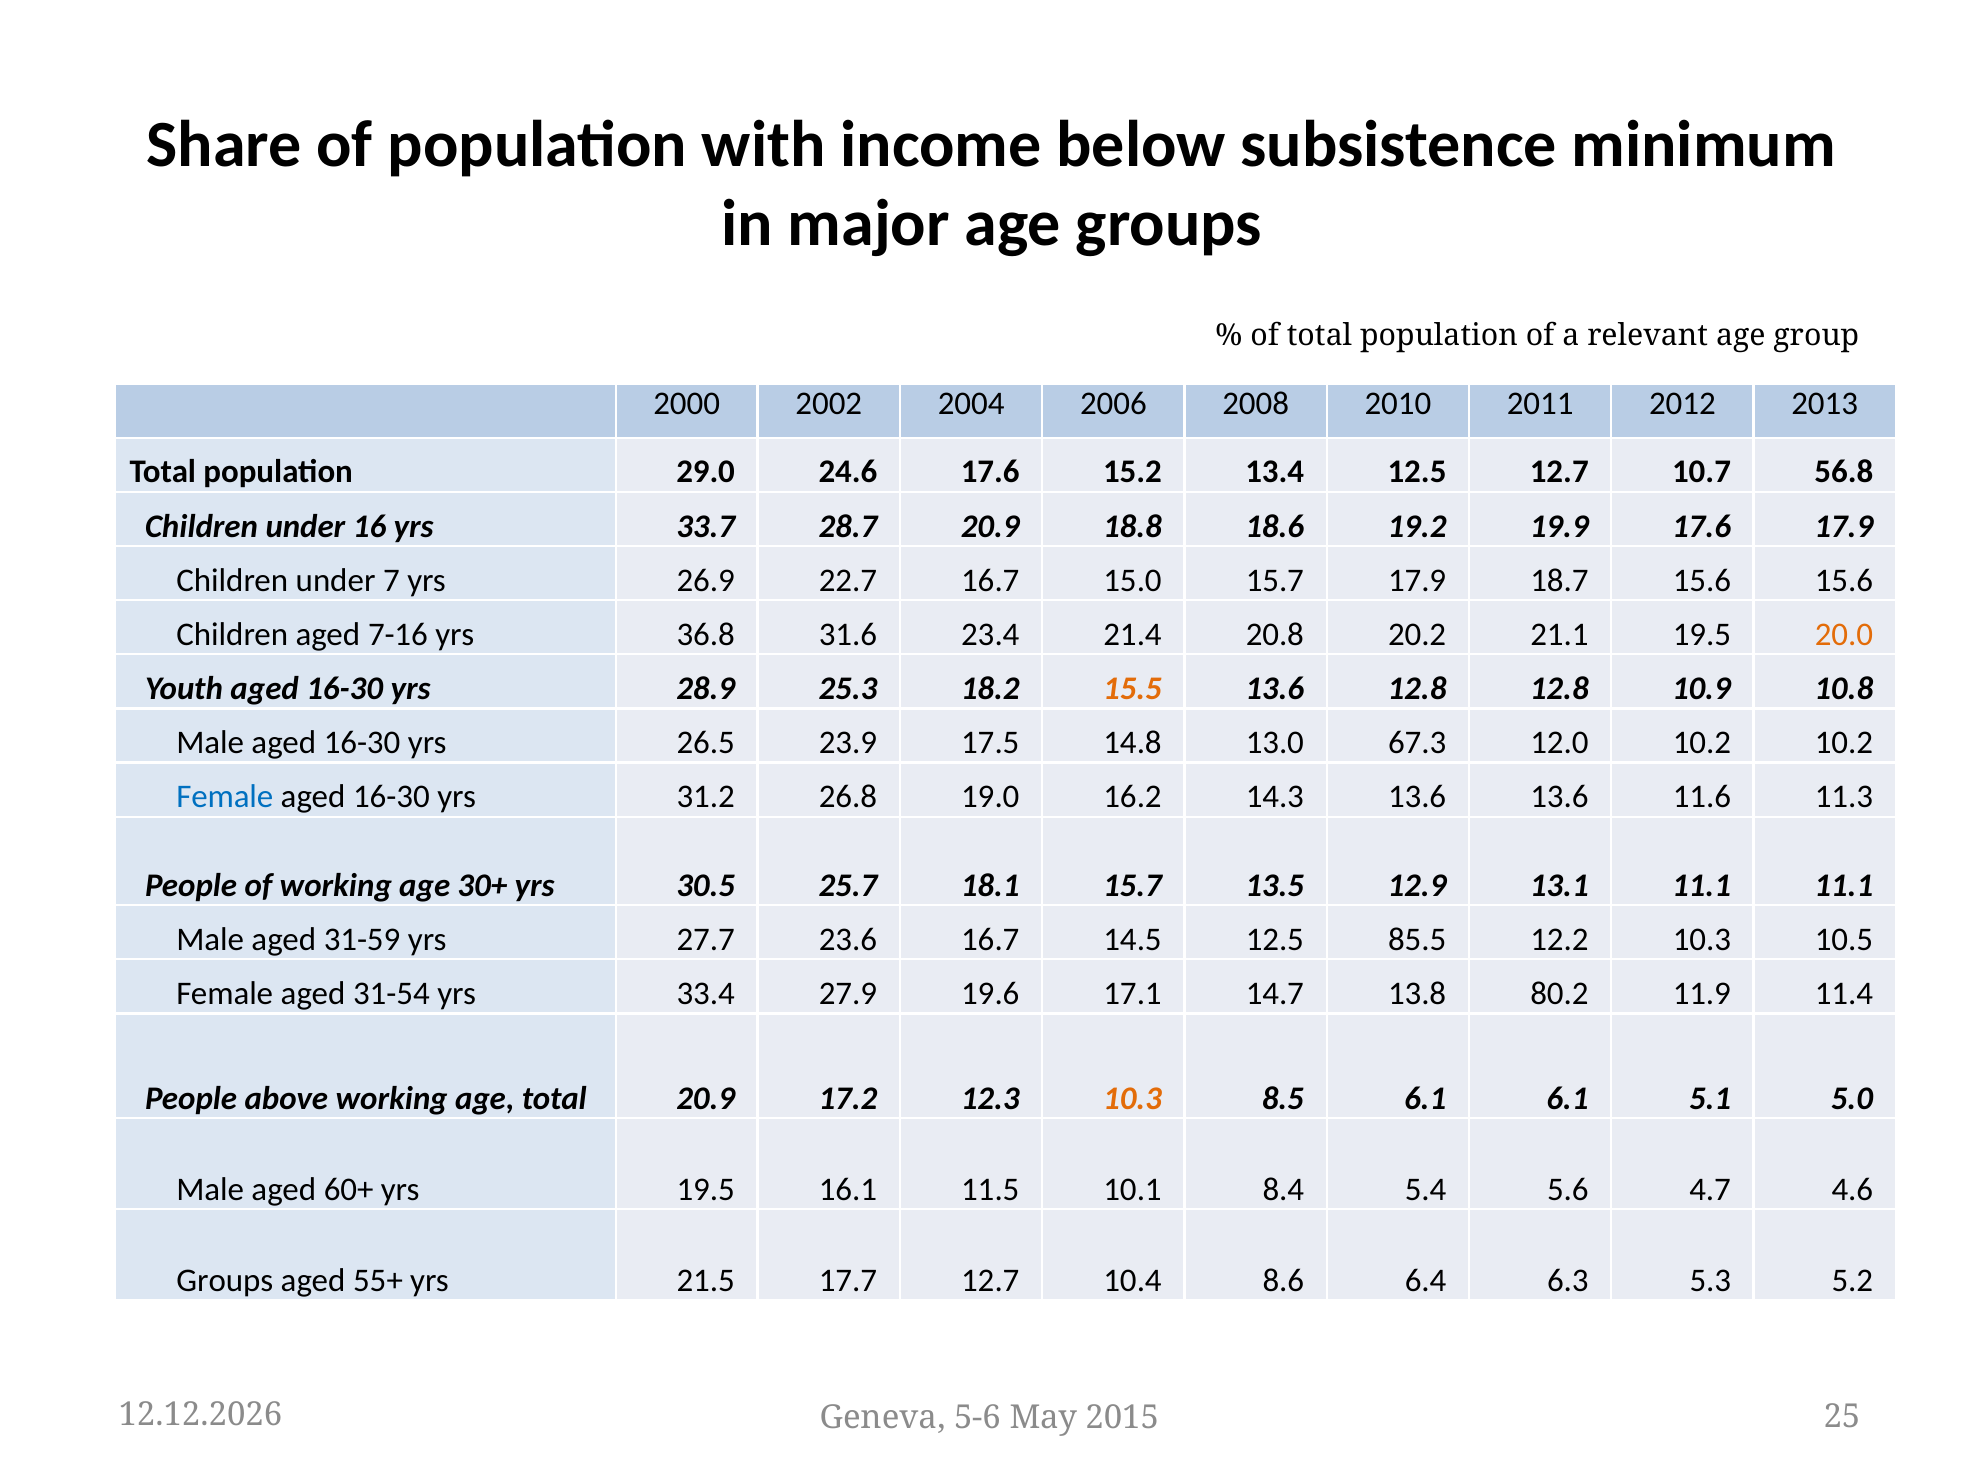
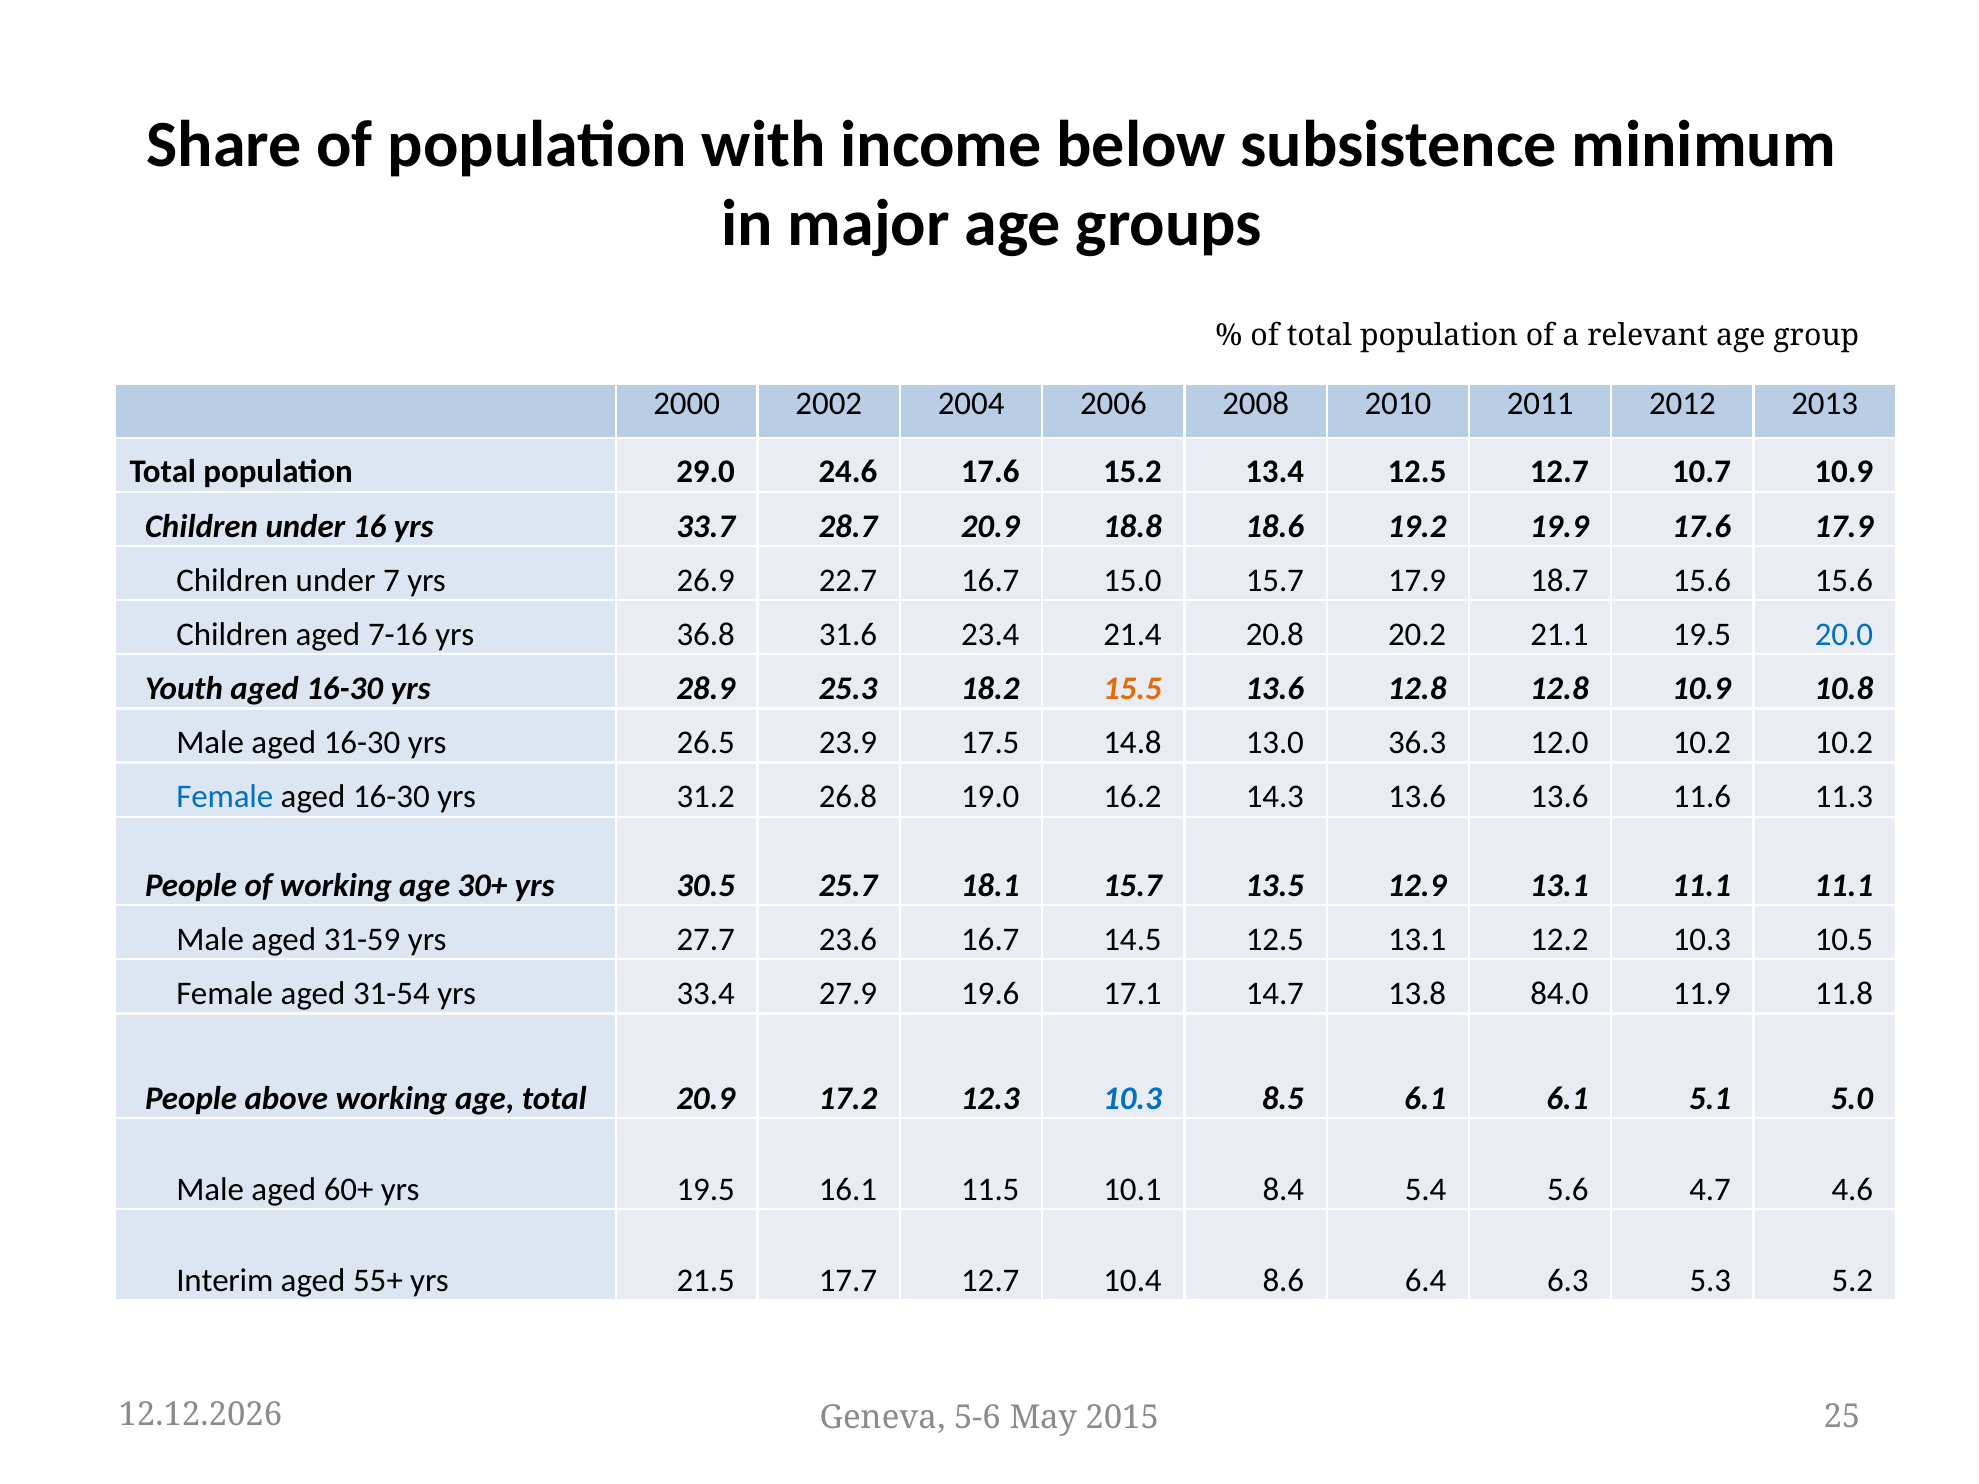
10.7 56.8: 56.8 -> 10.9 (1844, 472)
20.0 colour: orange -> blue (1844, 635)
67.3: 67.3 -> 36.3 (1417, 743)
12.5 85.5: 85.5 -> 13.1 (1417, 940)
80.2: 80.2 -> 84.0 (1559, 994)
11.4: 11.4 -> 11.8 (1844, 994)
10.3 colour: orange -> blue (1133, 1098)
Groups: Groups -> Interim (225, 1281)
